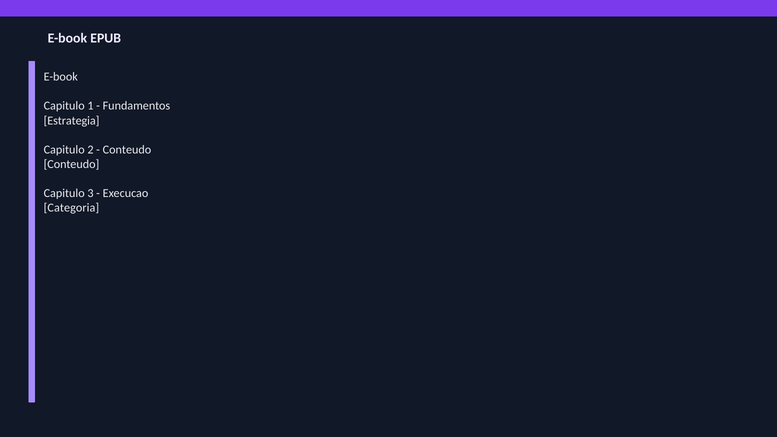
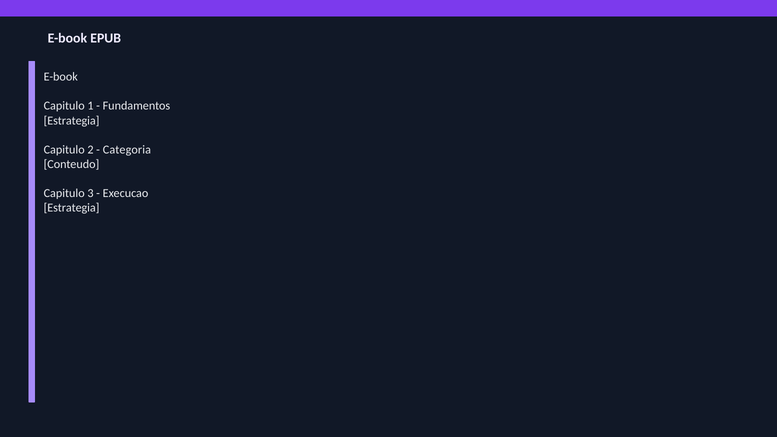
Conteudo: Conteudo -> Categoria (127, 150)
Categoria: Categoria -> Estrategia (72, 208)
